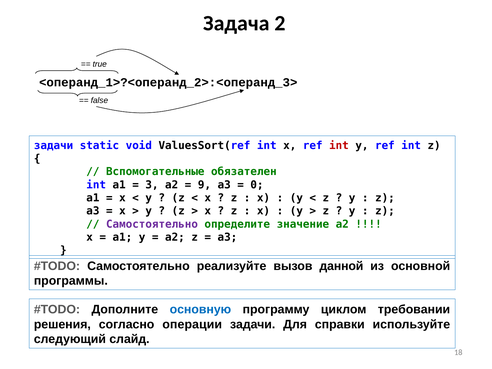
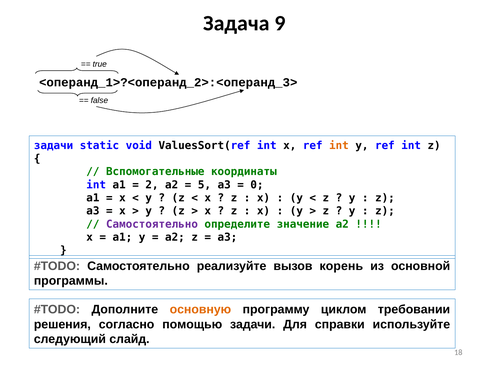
2: 2 -> 9 (280, 23)
int colour: red -> orange (339, 145)
обязателен: обязателен -> координаты (244, 172)
3: 3 -> 2 (152, 185)
9: 9 -> 5 (204, 185)
данной: данной -> корень (341, 266)
основную colour: blue -> orange (200, 310)
операции: операции -> помощью (192, 324)
